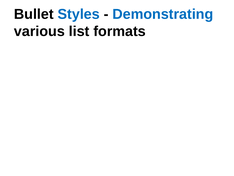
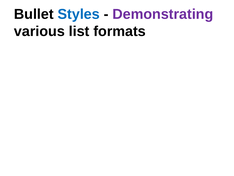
Demonstrating colour: blue -> purple (163, 14)
